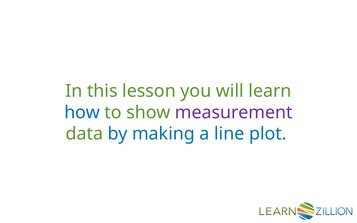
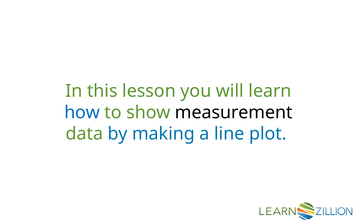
measurement colour: purple -> black (234, 112)
